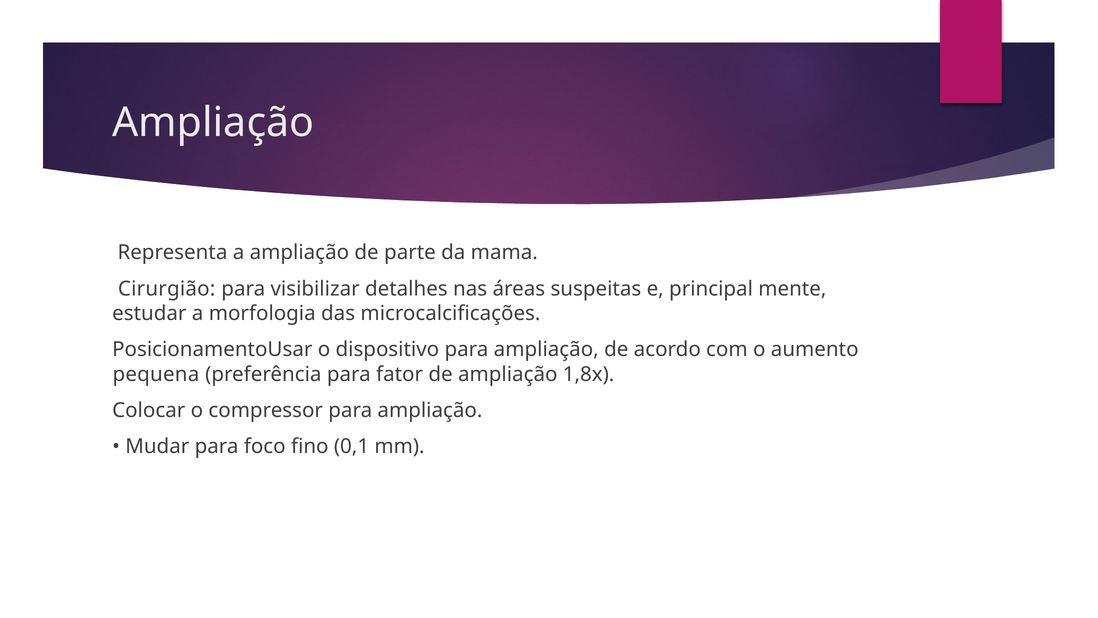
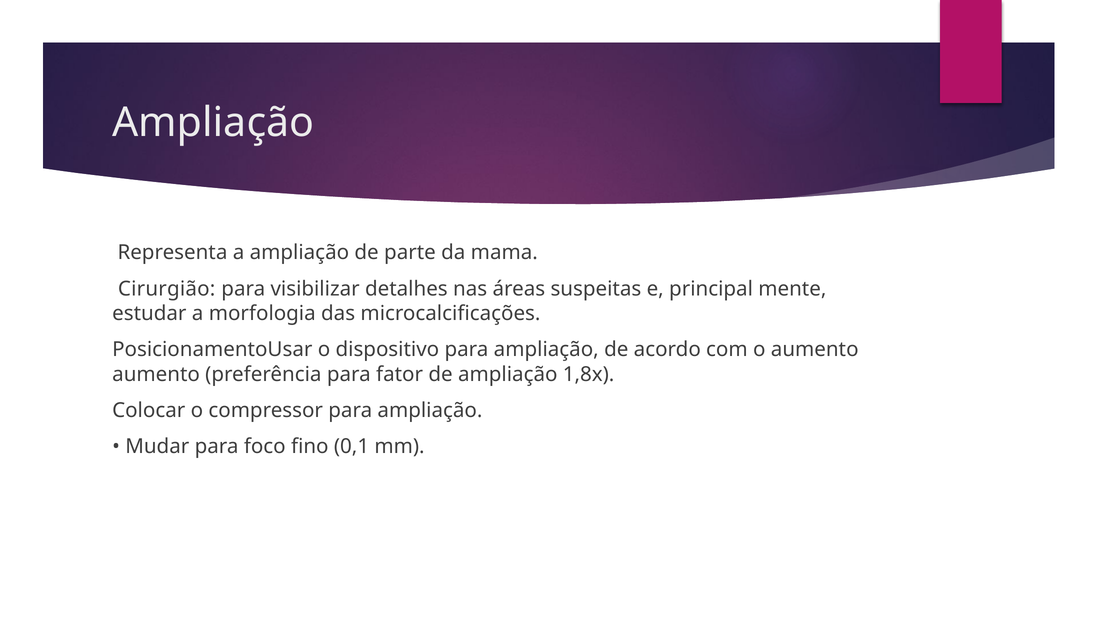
pequena: pequena -> aumento (156, 374)
